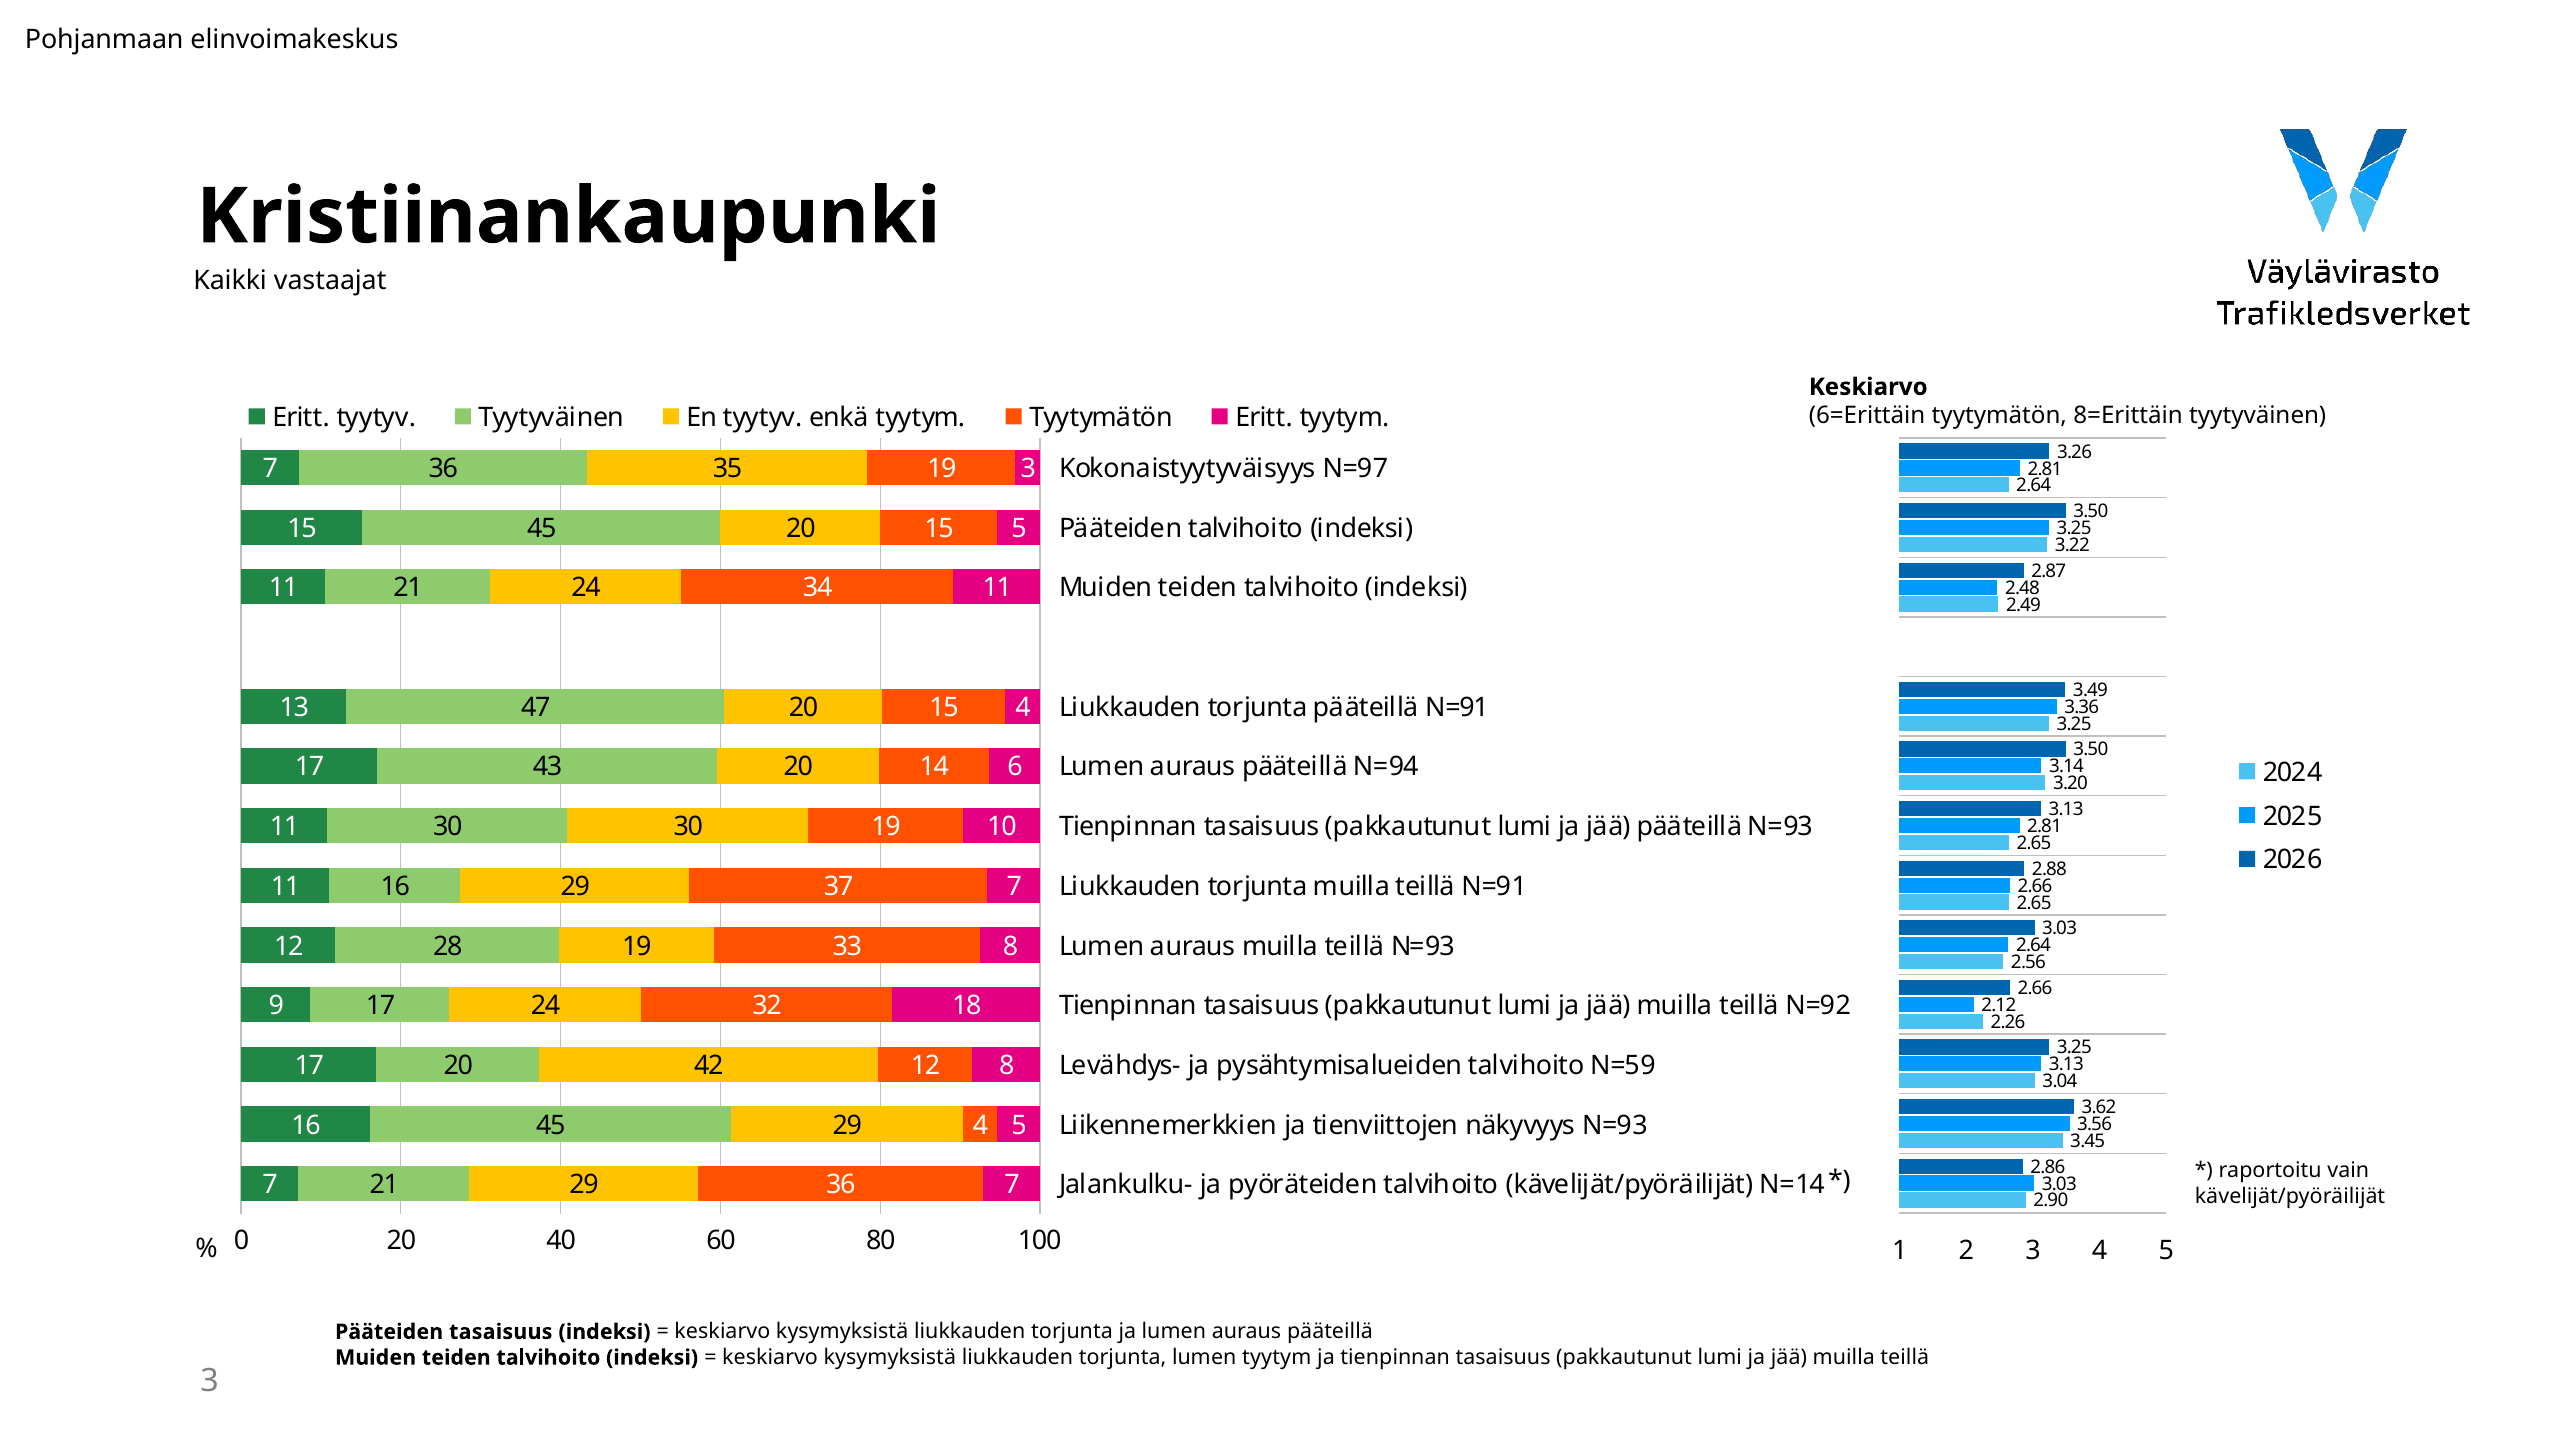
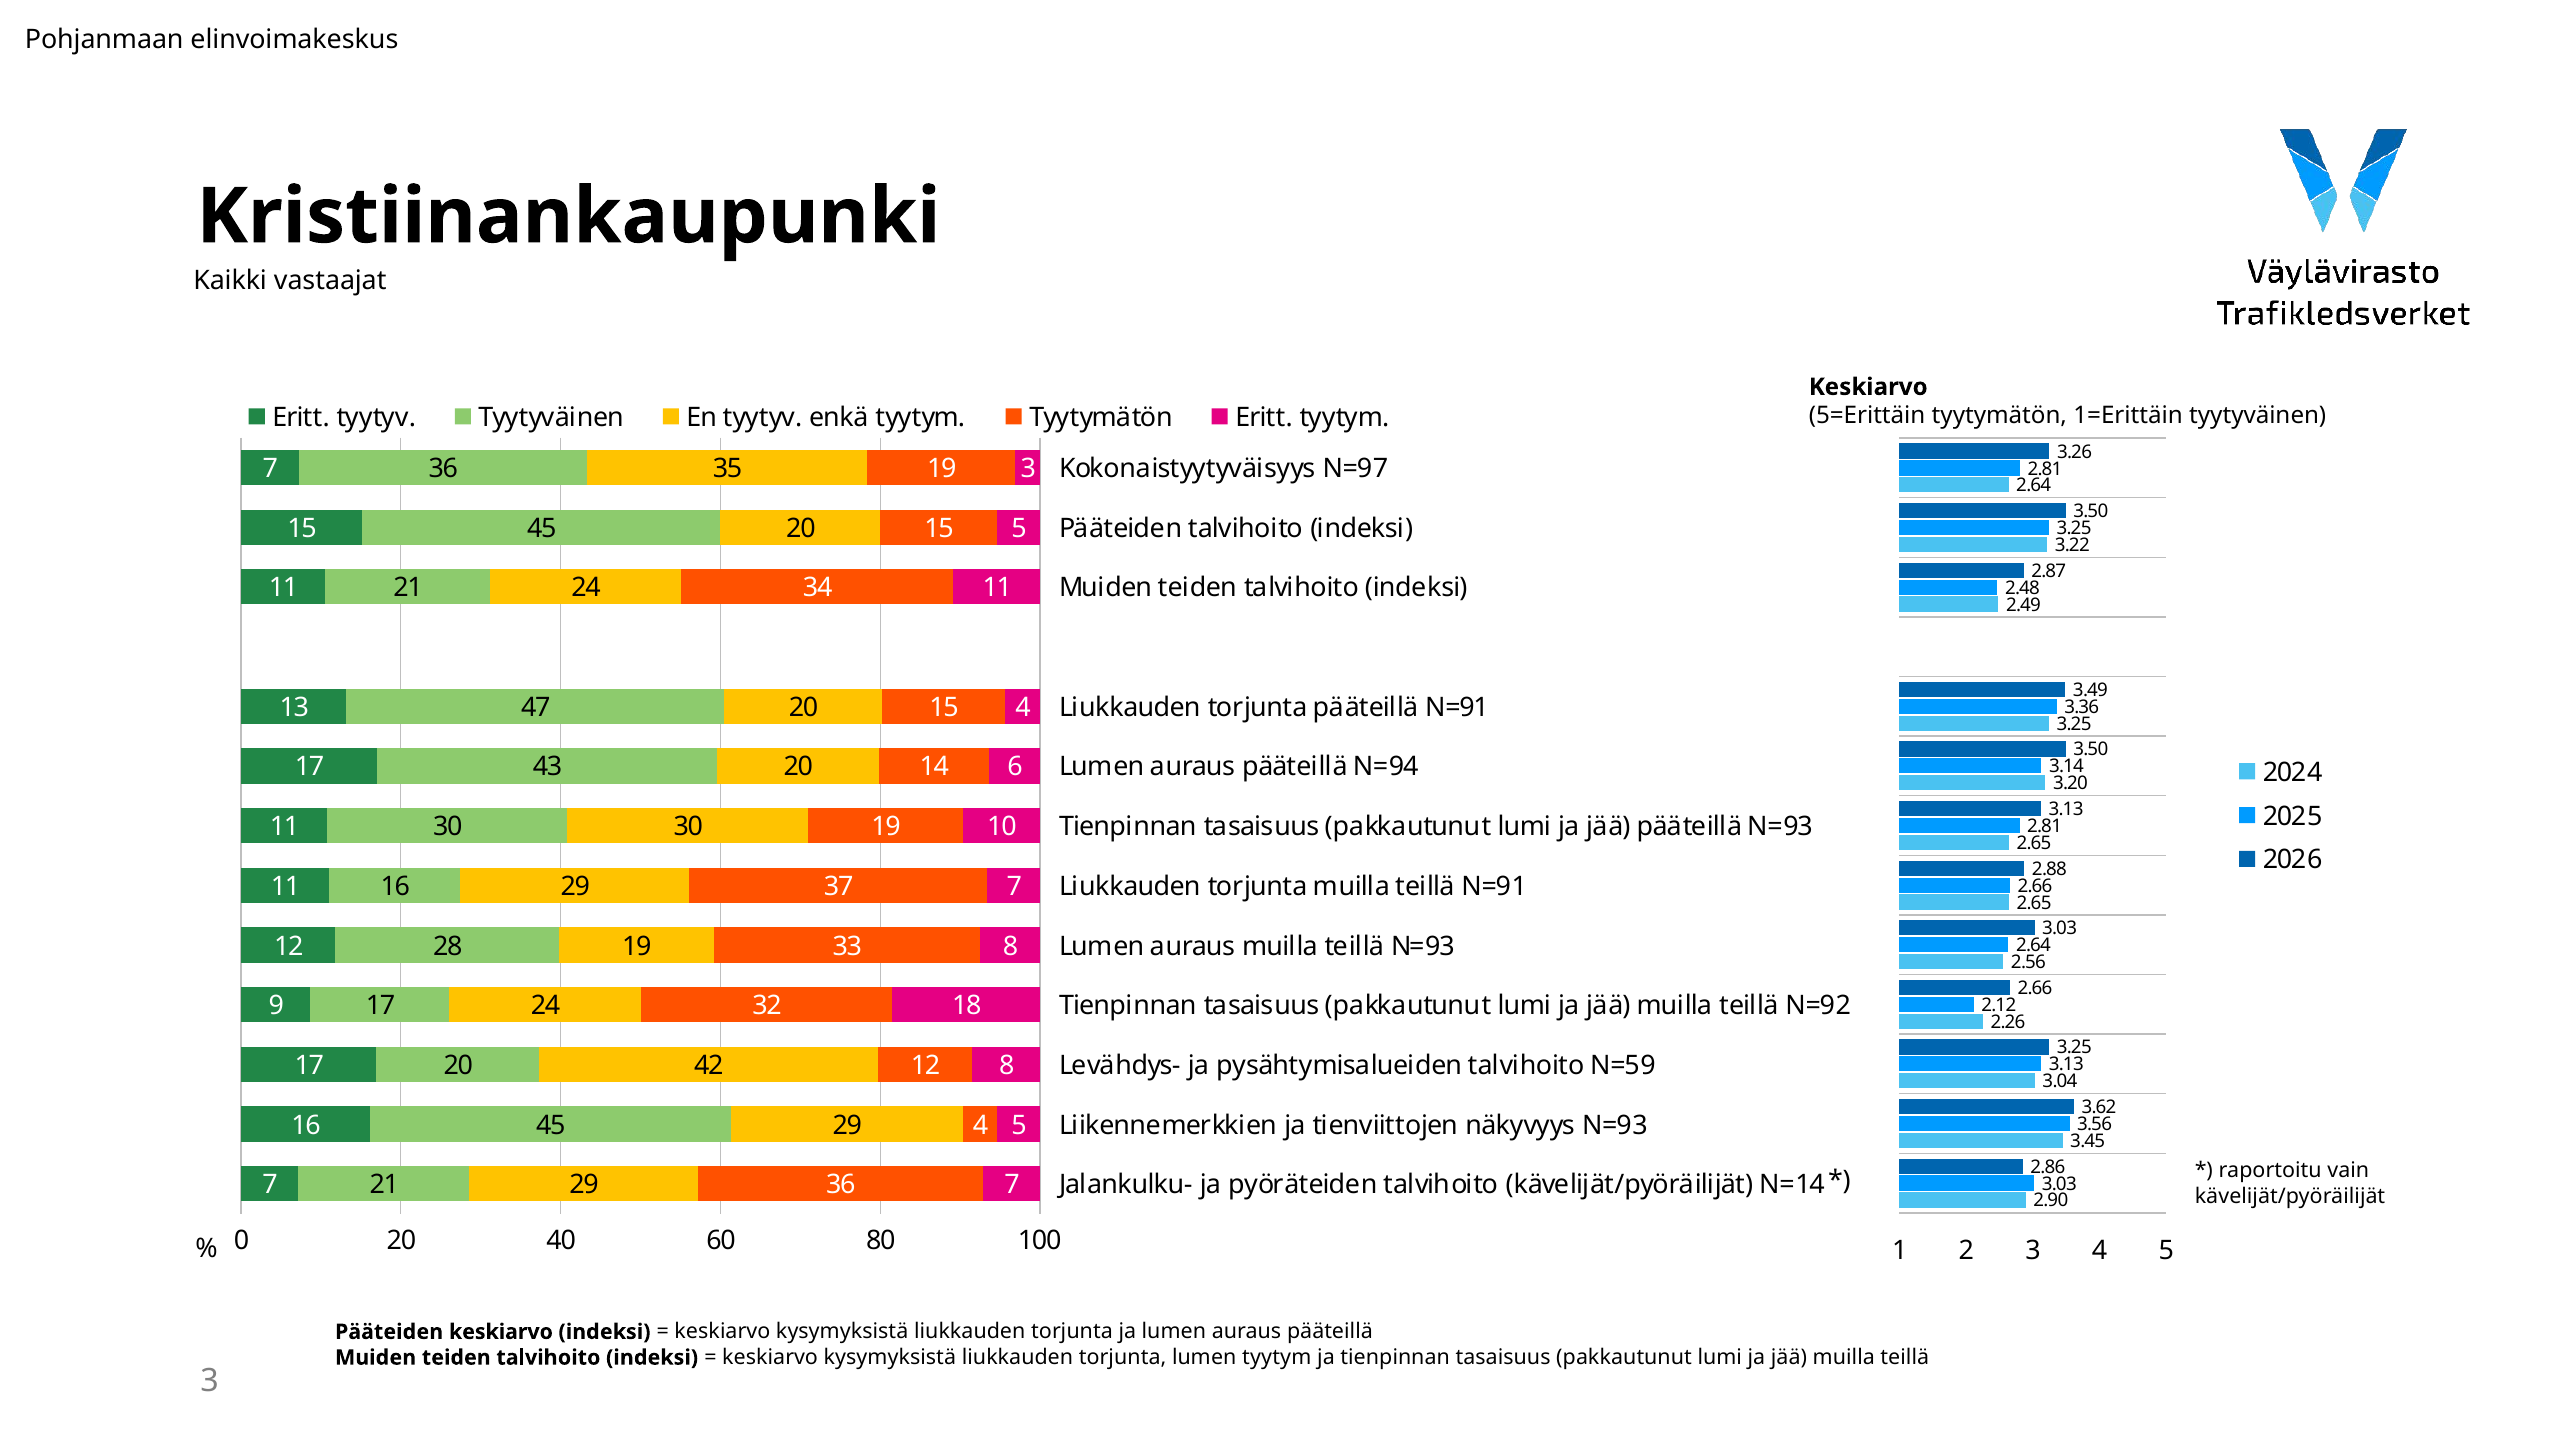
6=Erittäin: 6=Erittäin -> 5=Erittäin (1867, 416)
8=Erittäin: 8=Erittäin -> 1=Erittäin (2128, 416)
Pääteiden tasaisuus: tasaisuus -> keskiarvo (501, 1332)
